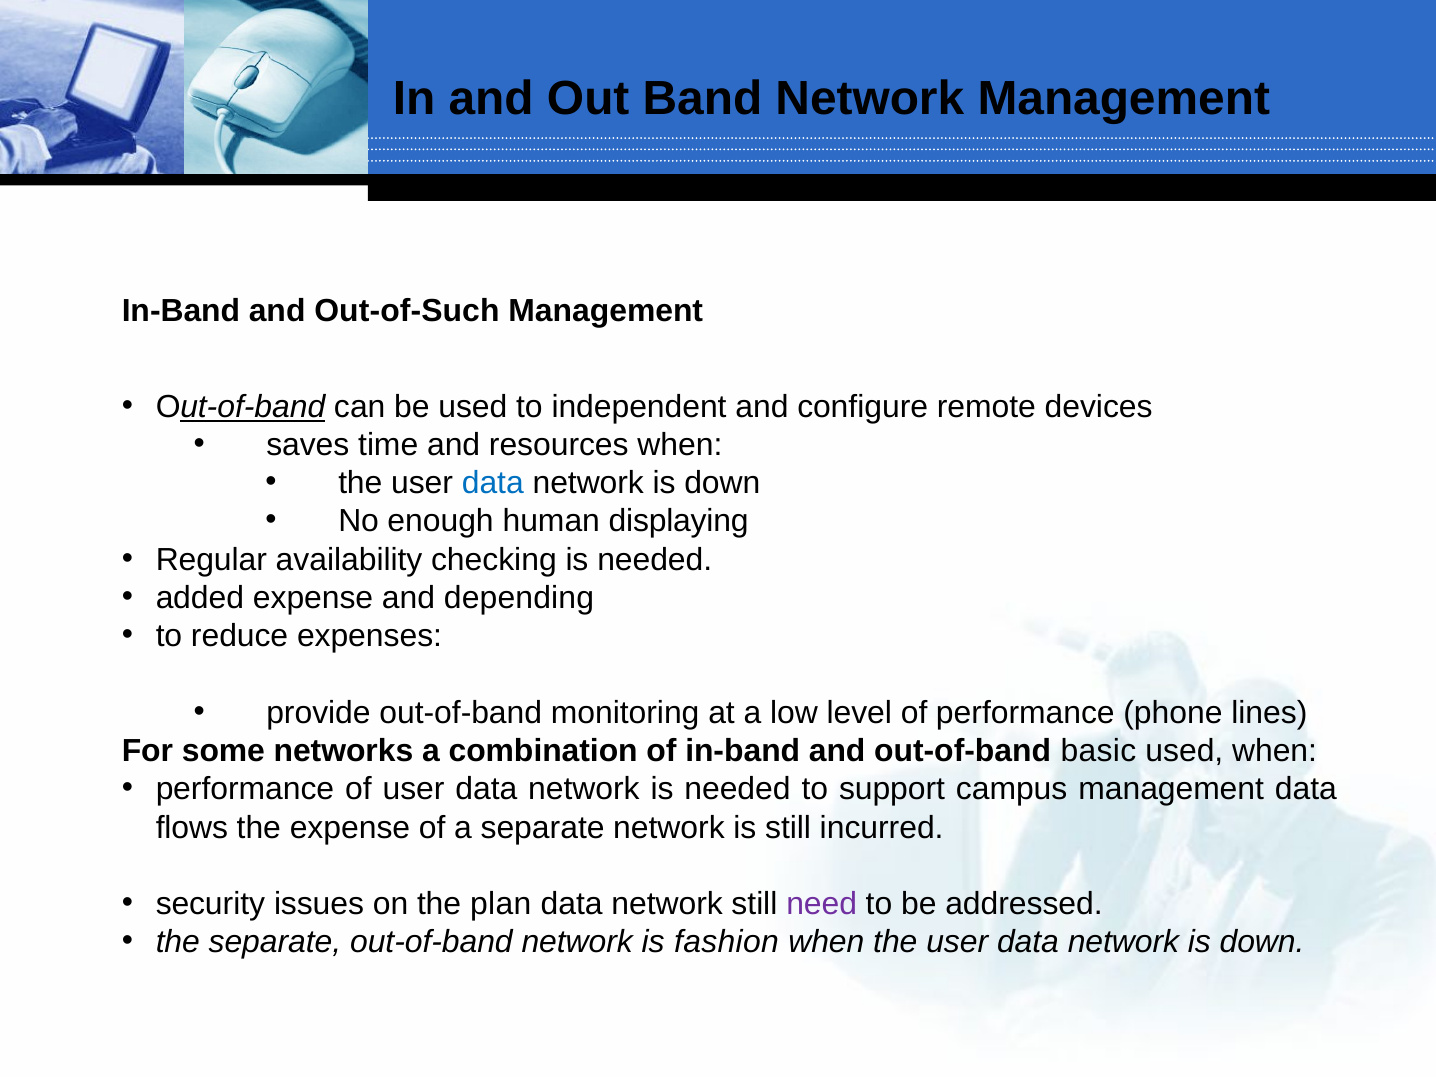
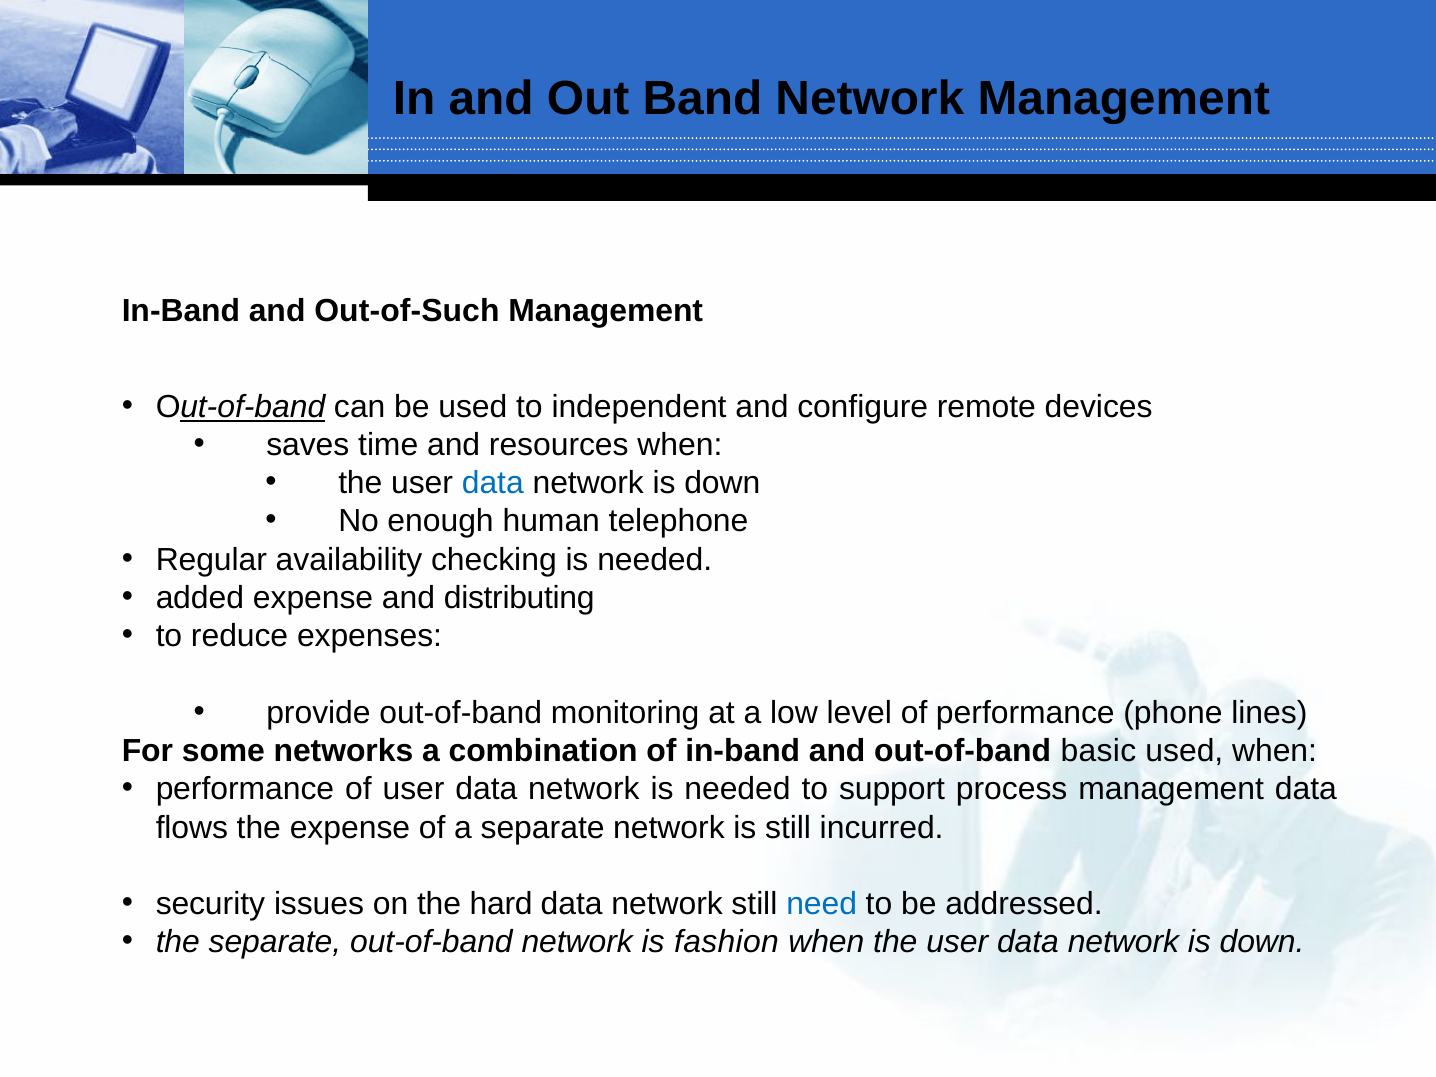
displaying: displaying -> telephone (679, 521)
depending: depending -> distributing (519, 598)
campus: campus -> process (1012, 789)
plan: plan -> hard (501, 904)
need colour: purple -> blue (822, 904)
